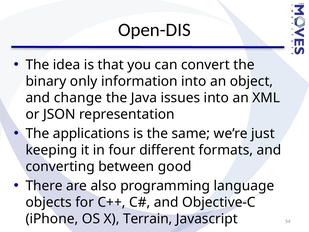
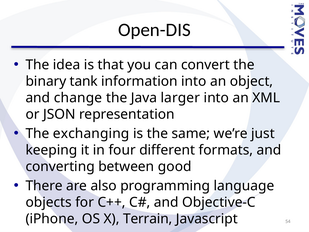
only: only -> tank (84, 81)
issues: issues -> larger (180, 98)
applications: applications -> exchanging (91, 134)
